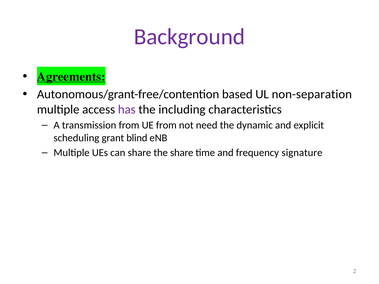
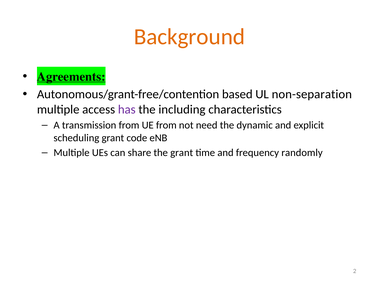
Background colour: purple -> orange (189, 37)
blind: blind -> code (137, 138)
the share: share -> grant (182, 153)
signature: signature -> randomly (302, 153)
